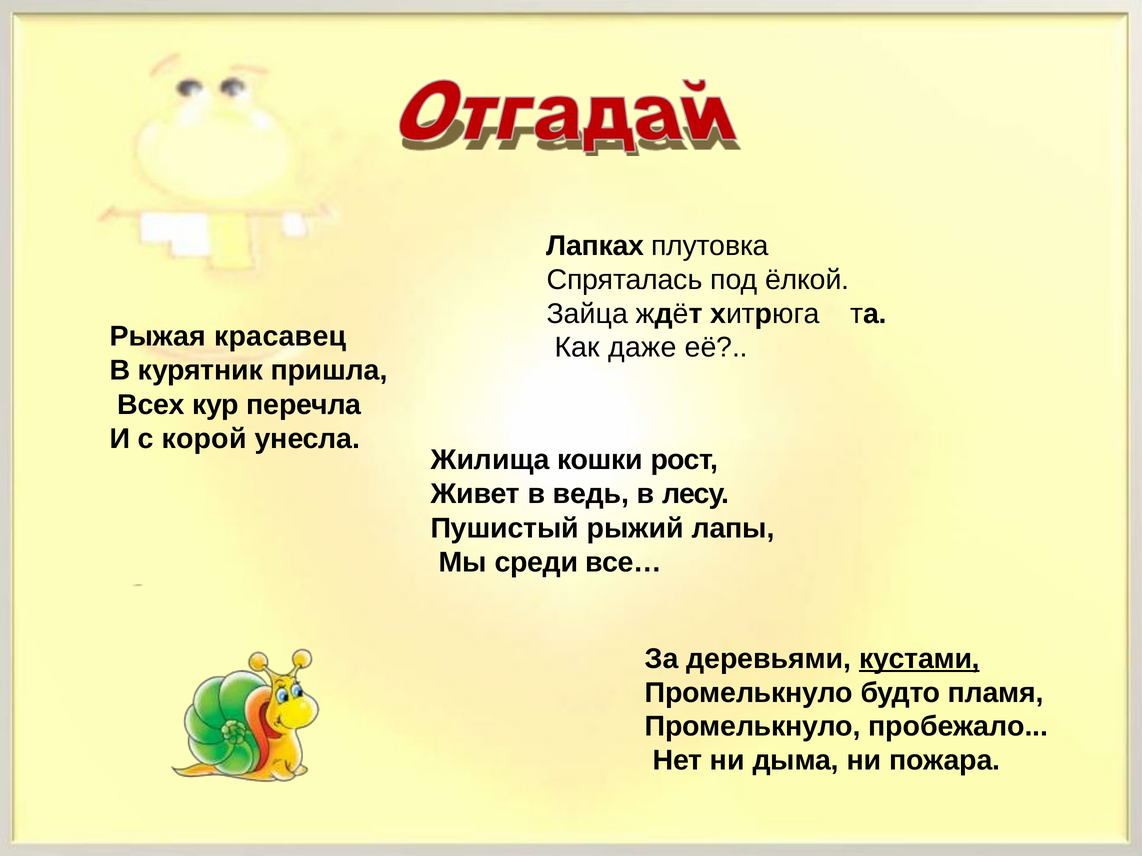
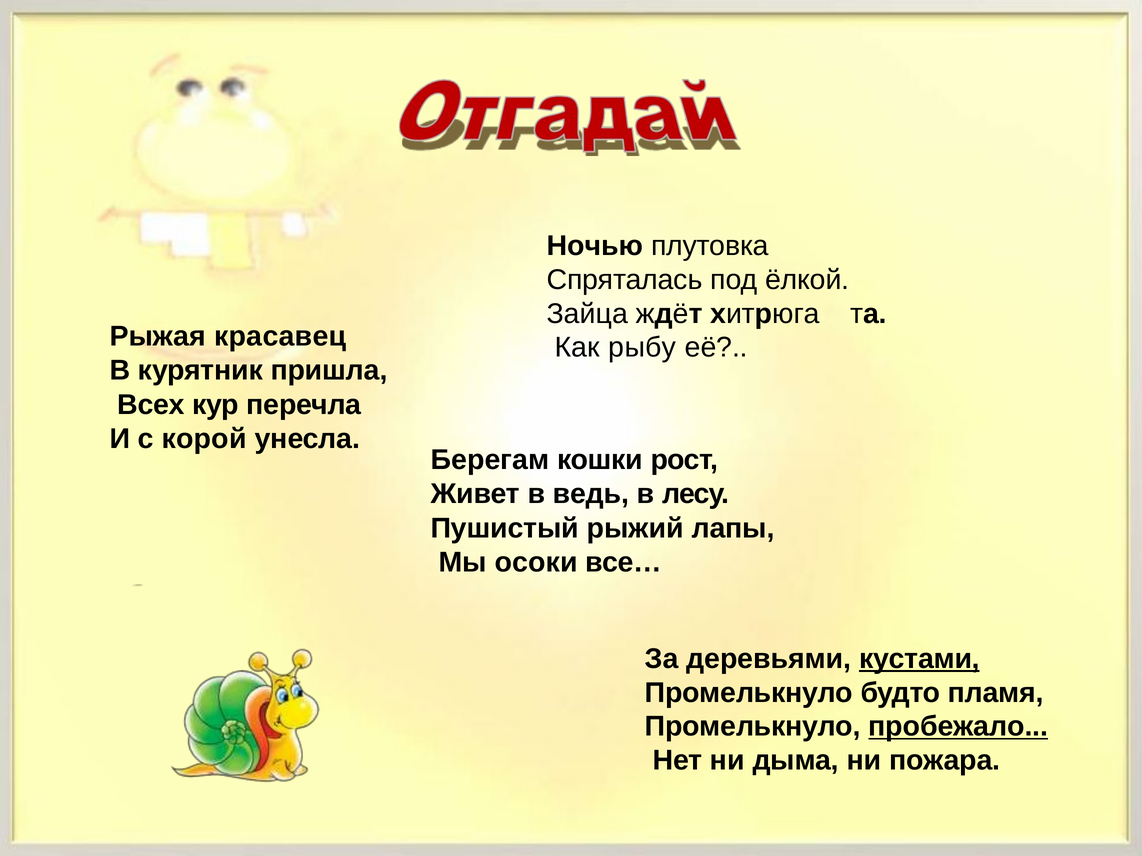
Лапках: Лапках -> Ночью (595, 246)
даже: даже -> рыбу (642, 348)
Жилища: Жилища -> Берегам (490, 460)
среди: среди -> осоки (536, 563)
пробежало underline: none -> present (958, 727)
